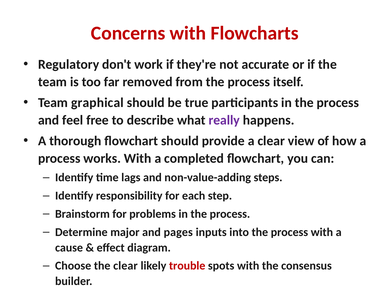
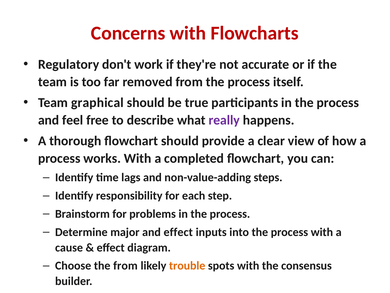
and pages: pages -> effect (178, 232)
the clear: clear -> from (125, 265)
trouble colour: red -> orange (187, 265)
